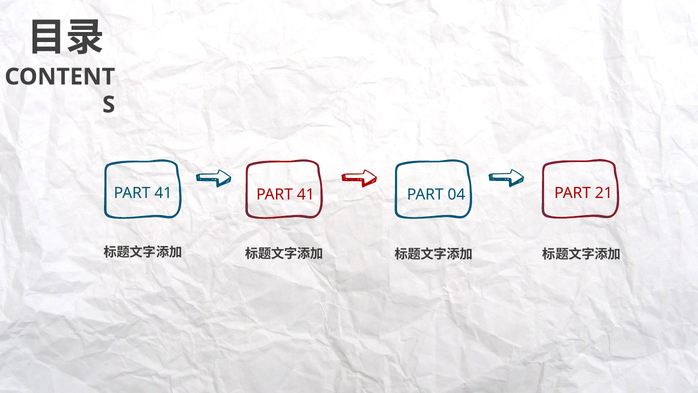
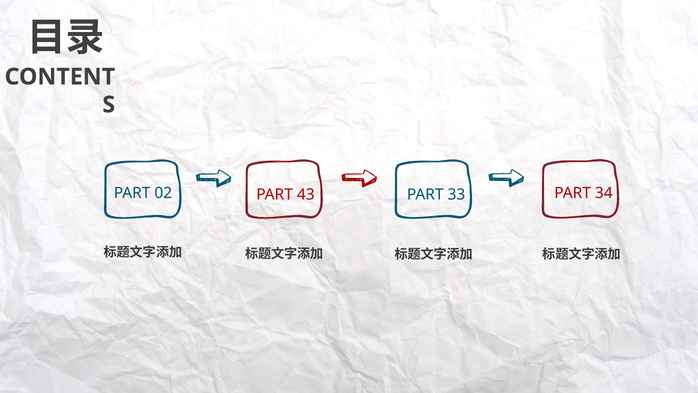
41: 41 -> 02 (163, 193)
41: 41 -> 43 (306, 195)
04: 04 -> 33 (456, 195)
21: 21 -> 34 (604, 193)
